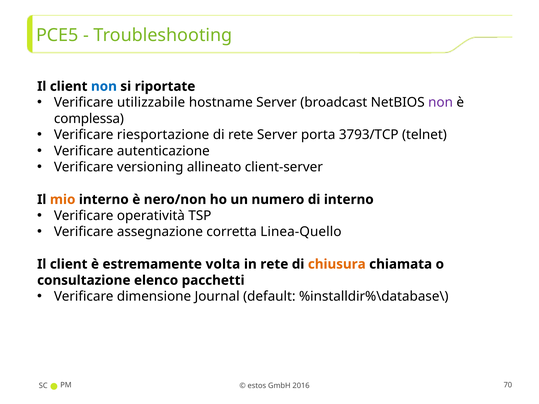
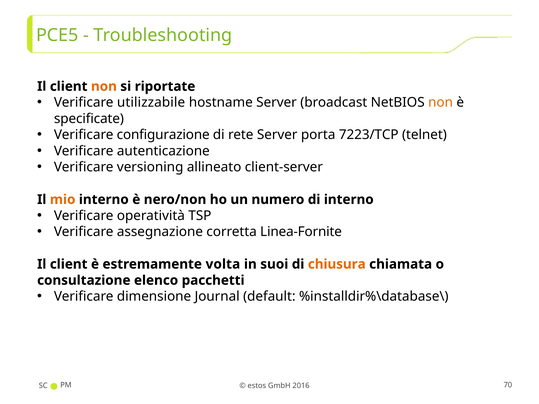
non colour: blue -> orange (104, 86)
non colour: purple -> orange (441, 103)
complessa: complessa -> specificate (89, 119)
riesportazione: riesportazione -> configurazione (163, 135)
3793/TCP: 3793/TCP -> 7223/TCP (369, 135)
Linea-Quello: Linea-Quello -> Linea-Fornite (301, 232)
in rete: rete -> suoi (274, 264)
